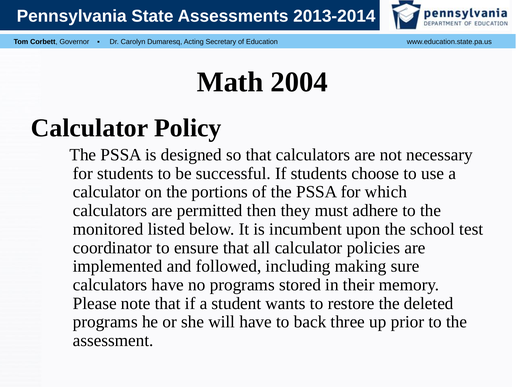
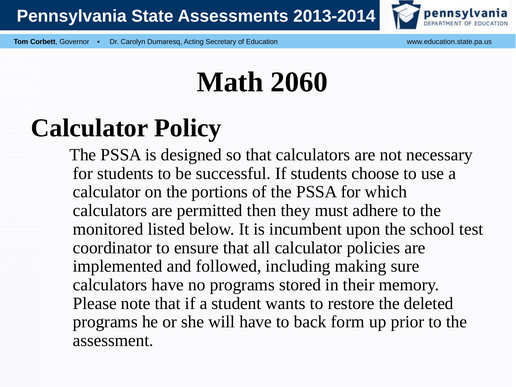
2004: 2004 -> 2060 (299, 82)
three: three -> form (348, 322)
